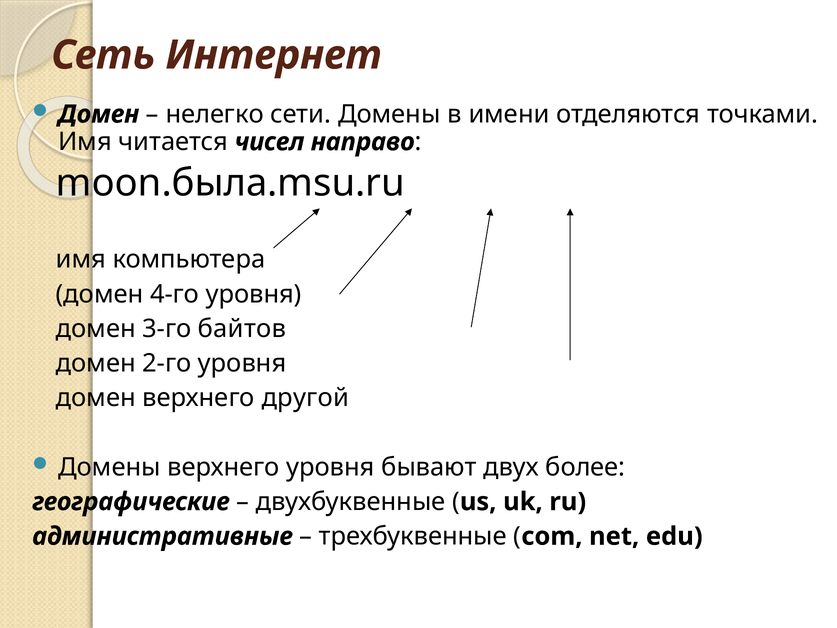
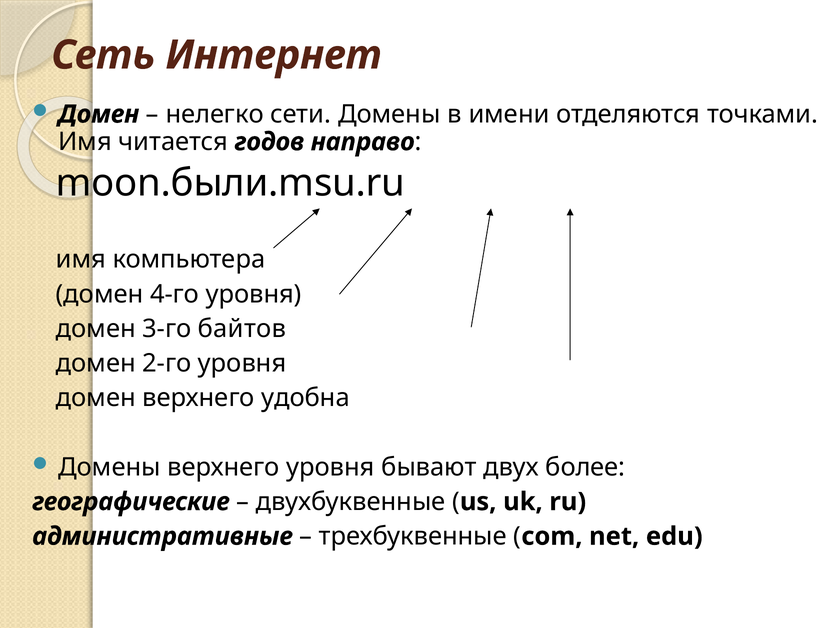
чисел: чисел -> годов (269, 142)
moon.была.msu.ru: moon.была.msu.ru -> moon.были.msu.ru (230, 183)
другой: другой -> удобна (306, 398)
